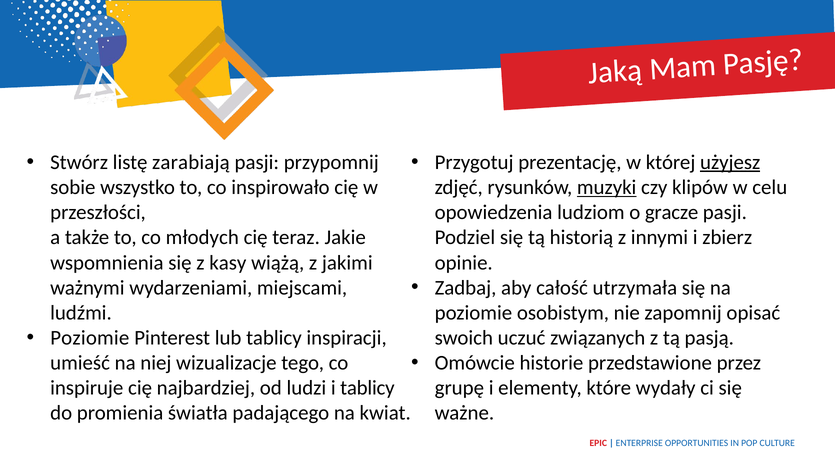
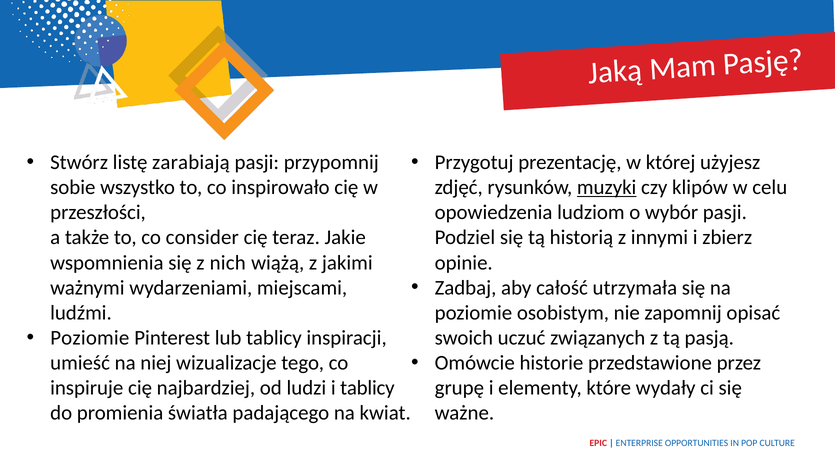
użyjesz underline: present -> none (730, 162)
gracze: gracze -> wybór (672, 212)
młodych: młodych -> consider (202, 237)
kasy: kasy -> nich (228, 262)
